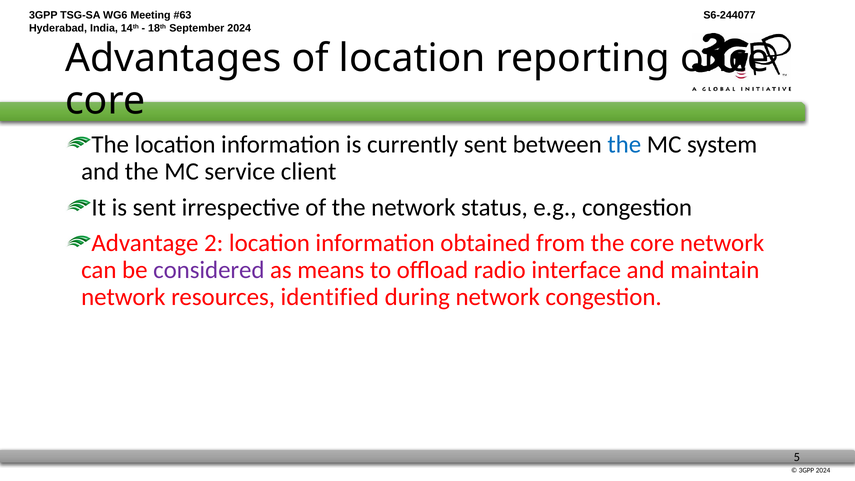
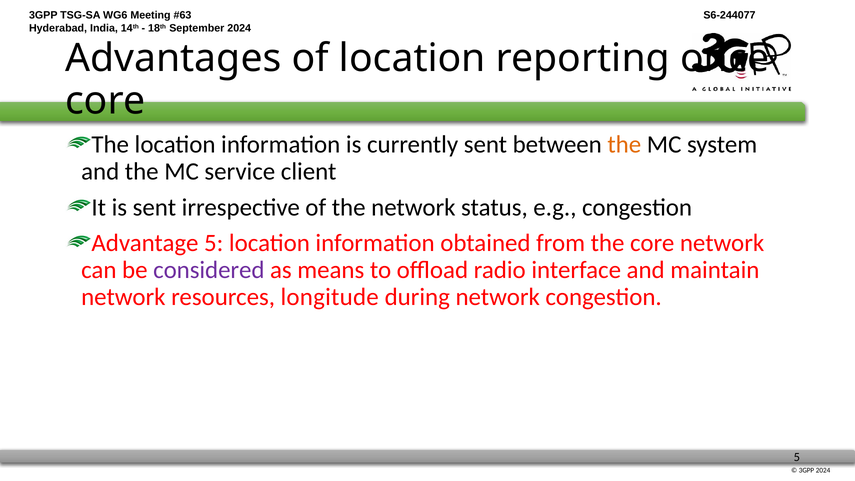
the colour: blue -> orange (624, 145)
Advantage 2: 2 -> 5 (214, 243)
identified: identified -> longitude (330, 297)
